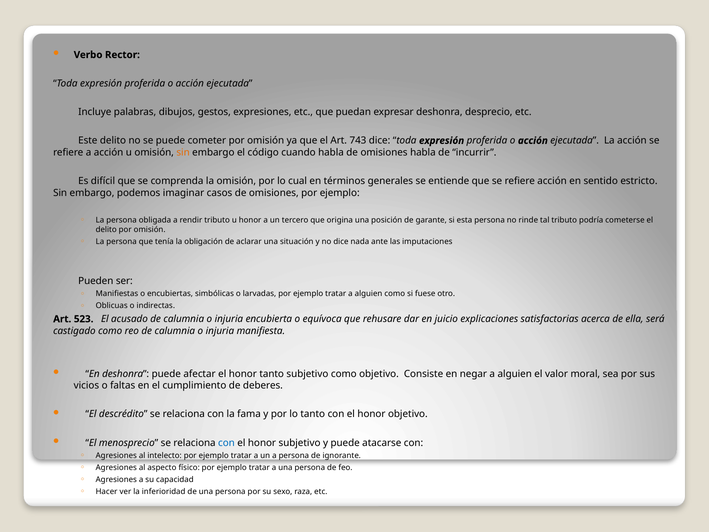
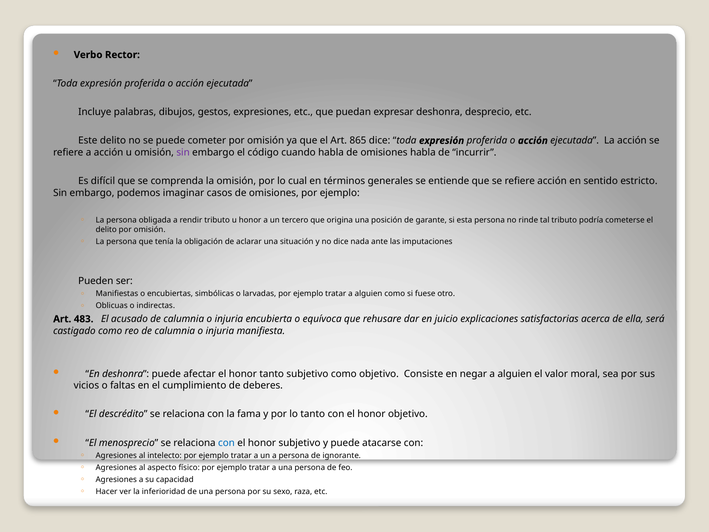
743: 743 -> 865 (358, 141)
sin colour: orange -> purple (183, 152)
523: 523 -> 483 (84, 319)
